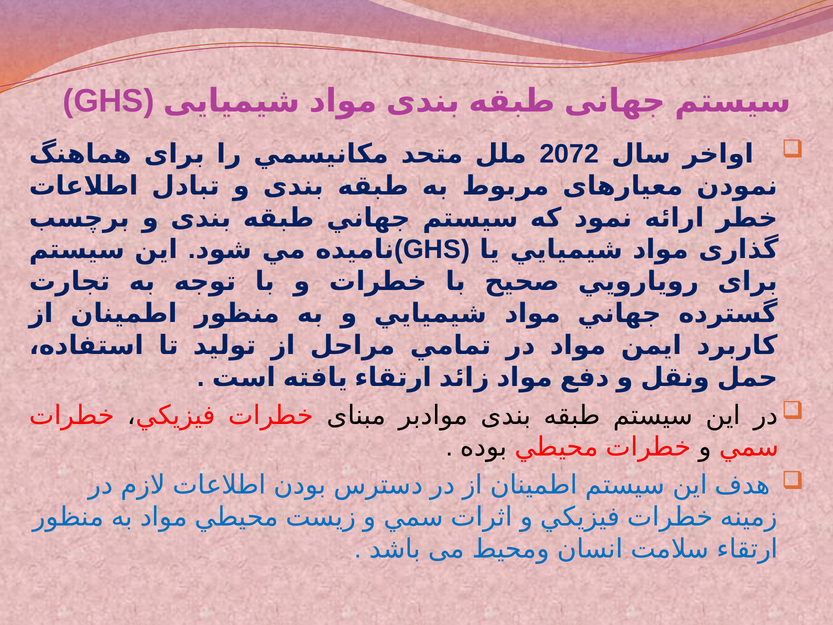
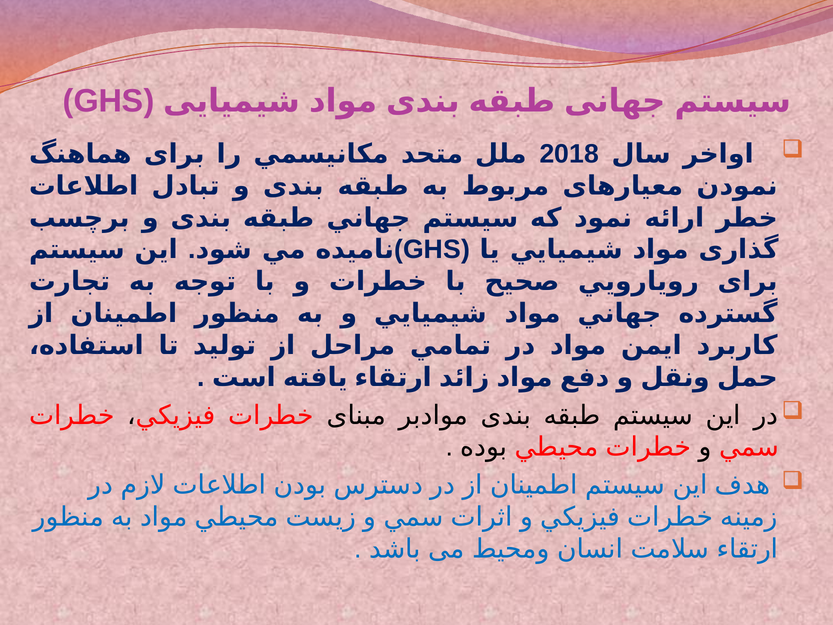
2072: 2072 -> 2018 (569, 154)
